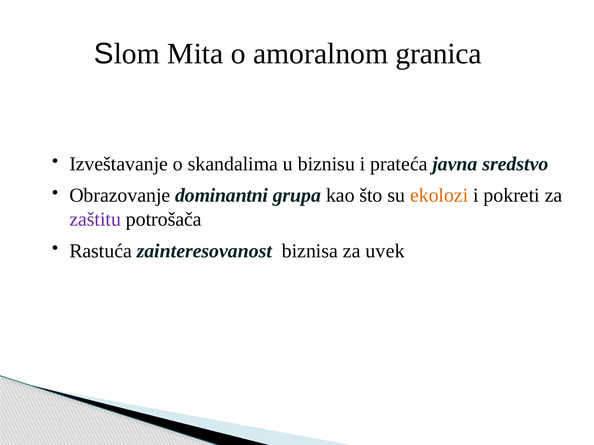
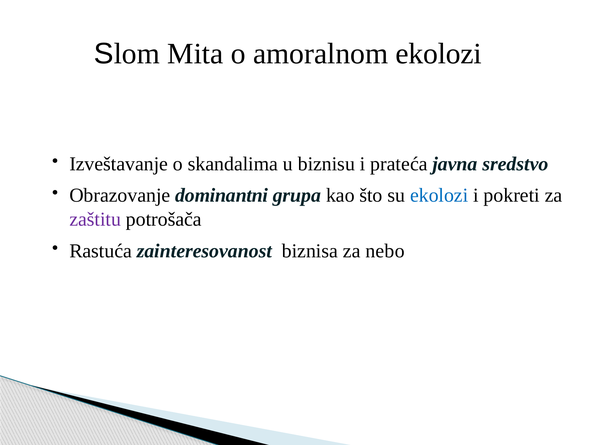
amoralnom granica: granica -> ekolozi (439, 54)
ekolozi colour: orange -> blue (439, 196)
uvek: uvek -> nebo (385, 251)
